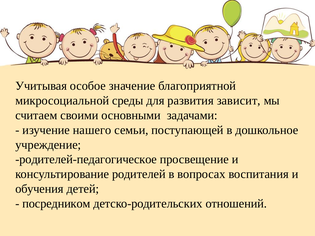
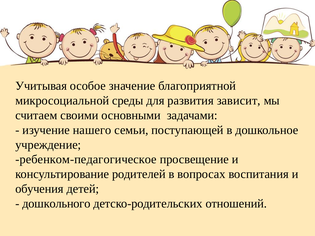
родителей-педагогическое: родителей-педагогическое -> ребенком-педагогическое (86, 160)
посредником: посредником -> дошкольного (56, 204)
